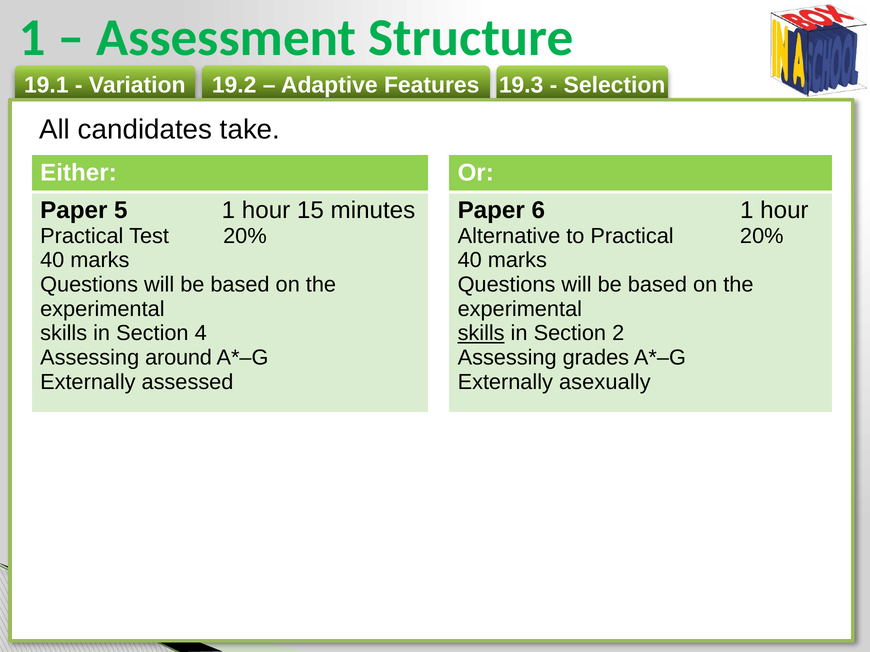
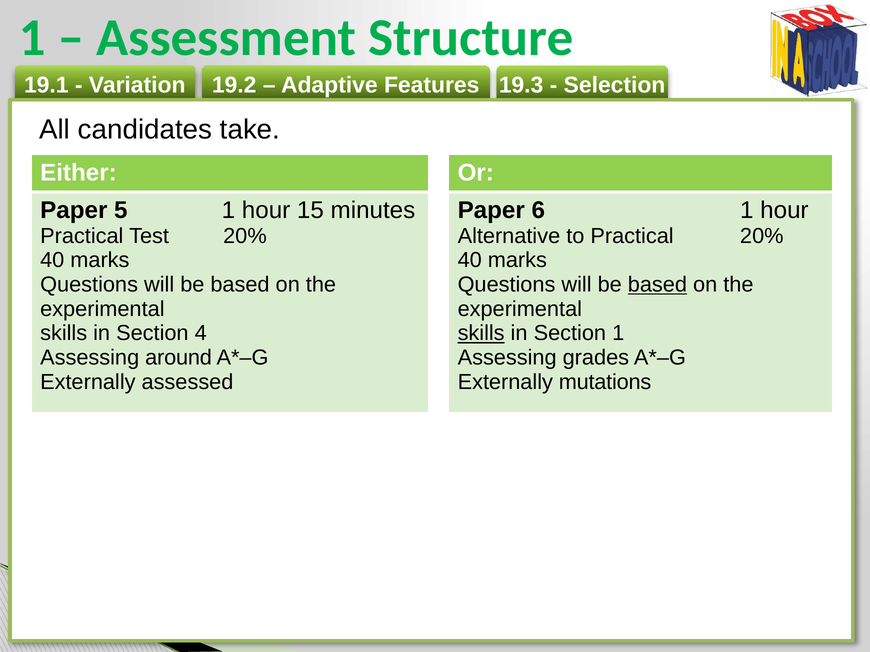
based underline: none -> present (657, 285)
Section 2: 2 -> 1 (618, 334)
asexually: asexually -> mutations (605, 382)
